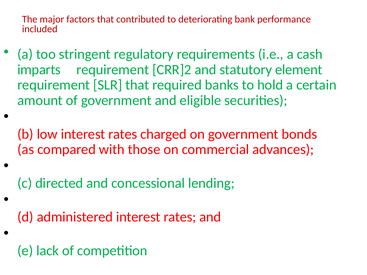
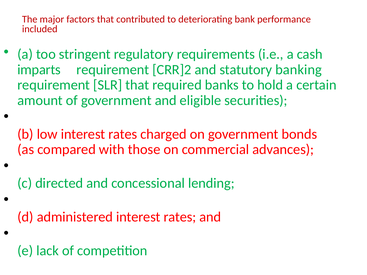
element: element -> banking (299, 70)
